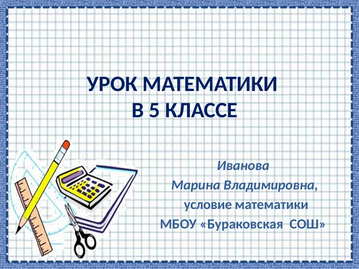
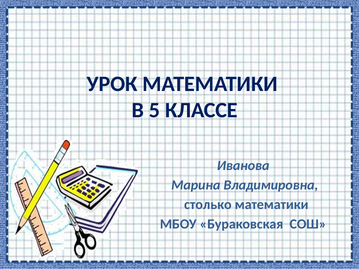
условие: условие -> столько (208, 205)
